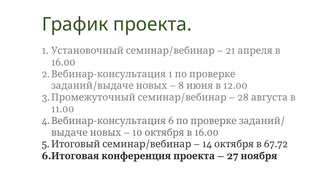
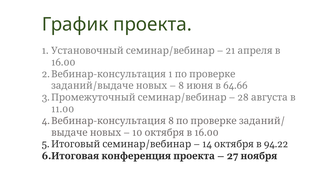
12.00: 12.00 -> 64.66 (235, 86)
6: 6 -> 8 (171, 121)
67.72: 67.72 -> 94.22 (276, 145)
